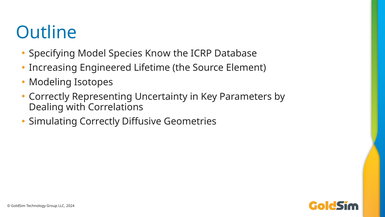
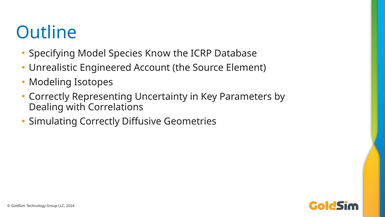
Increasing: Increasing -> Unrealistic (53, 68)
Lifetime: Lifetime -> Account (152, 68)
